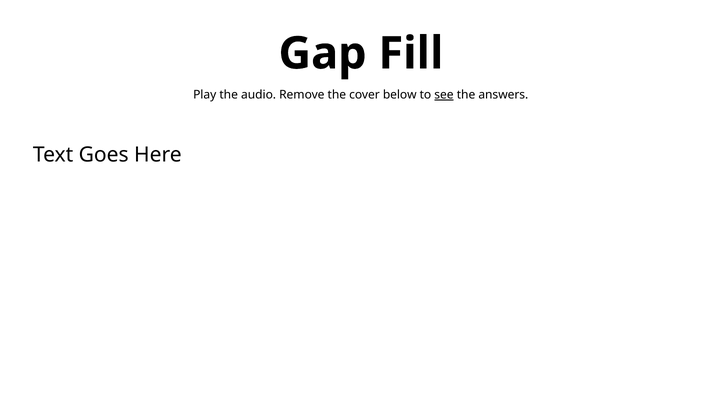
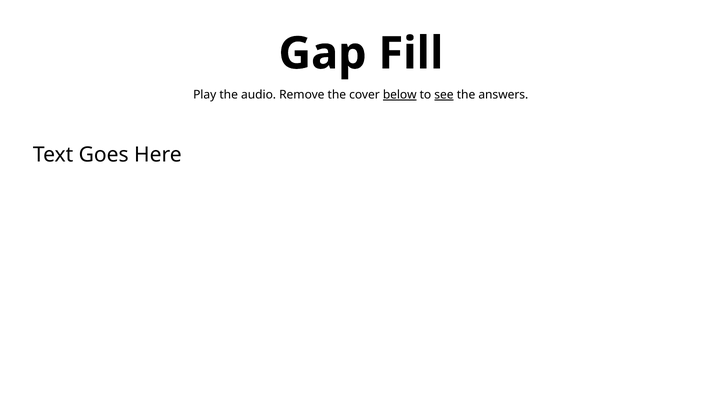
below underline: none -> present (400, 95)
